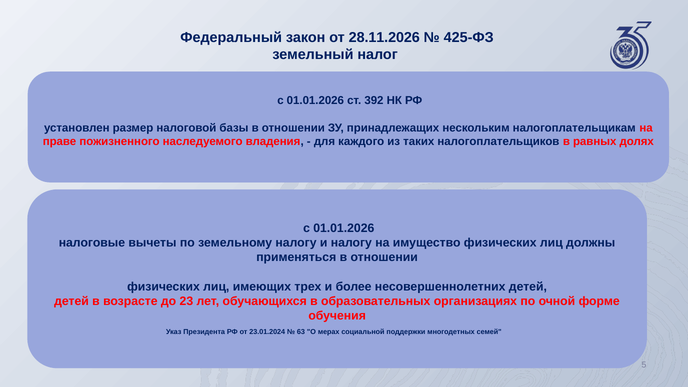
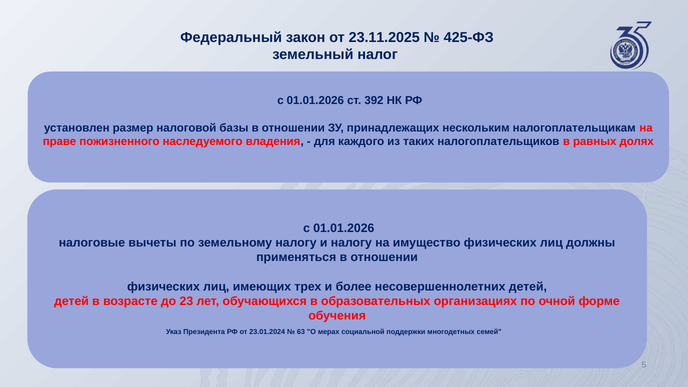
28.11.2026: 28.11.2026 -> 23.11.2025 (384, 37)
